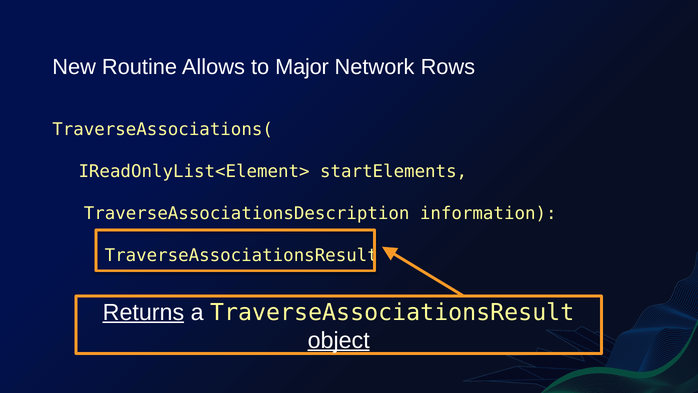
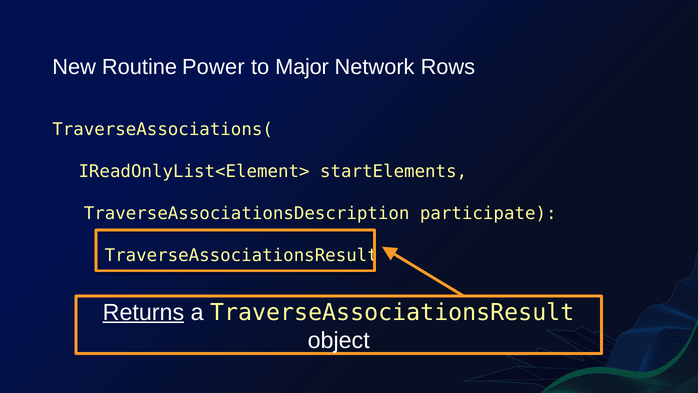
Allows: Allows -> Power (213, 67)
information: information -> participate (488, 213)
object underline: present -> none (339, 340)
